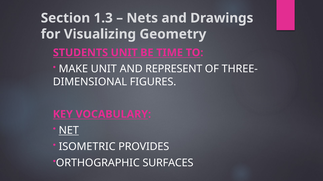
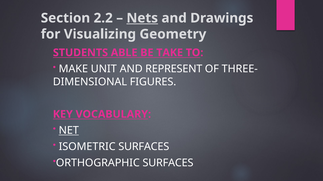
1.3: 1.3 -> 2.2 (103, 18)
Nets underline: none -> present (142, 18)
STUDENTS UNIT: UNIT -> ABLE (124, 53)
TIME: TIME -> TAKE (170, 53)
ISOMETRIC PROVIDES: PROVIDES -> SURFACES (144, 147)
